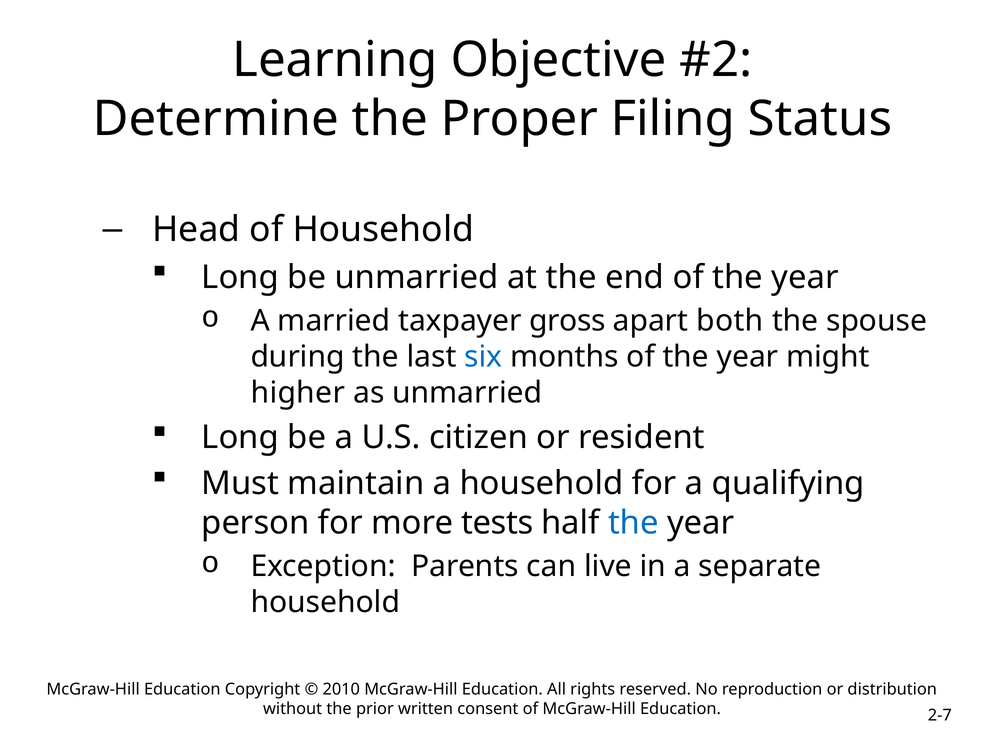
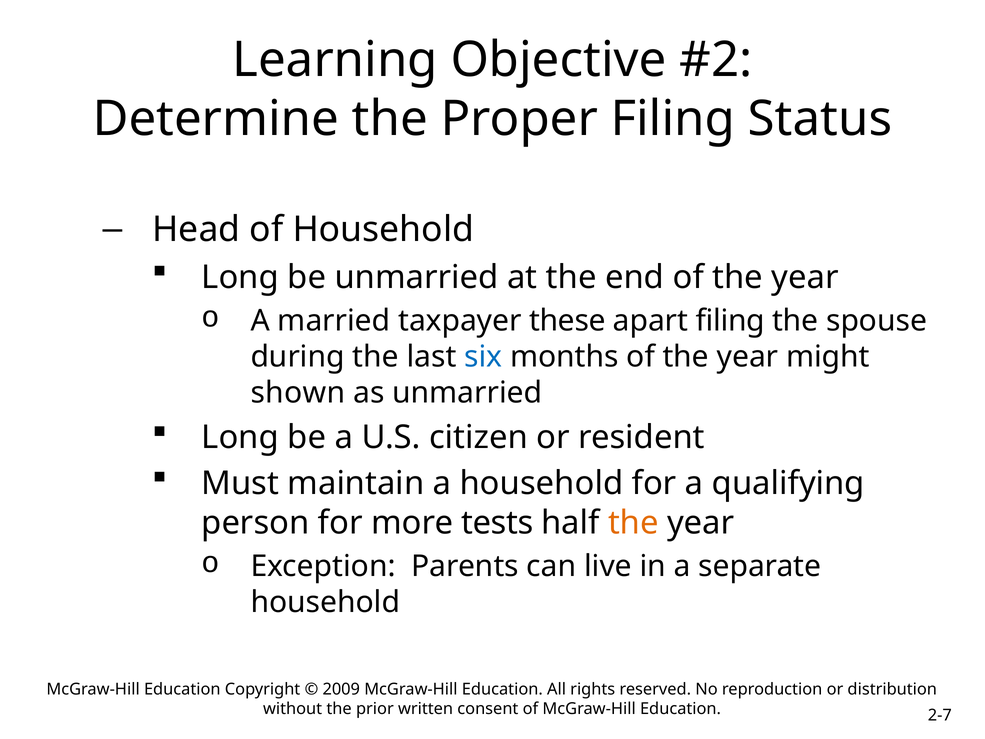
gross: gross -> these (567, 321)
apart both: both -> filing (730, 321)
higher: higher -> shown (298, 393)
the colour: blue -> orange (633, 523)
2010: 2010 -> 2009 (341, 689)
